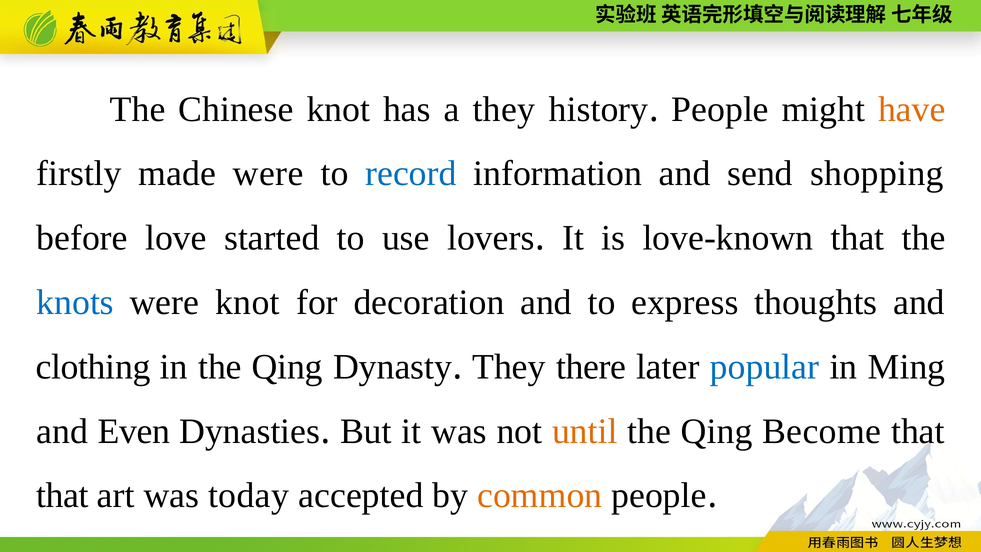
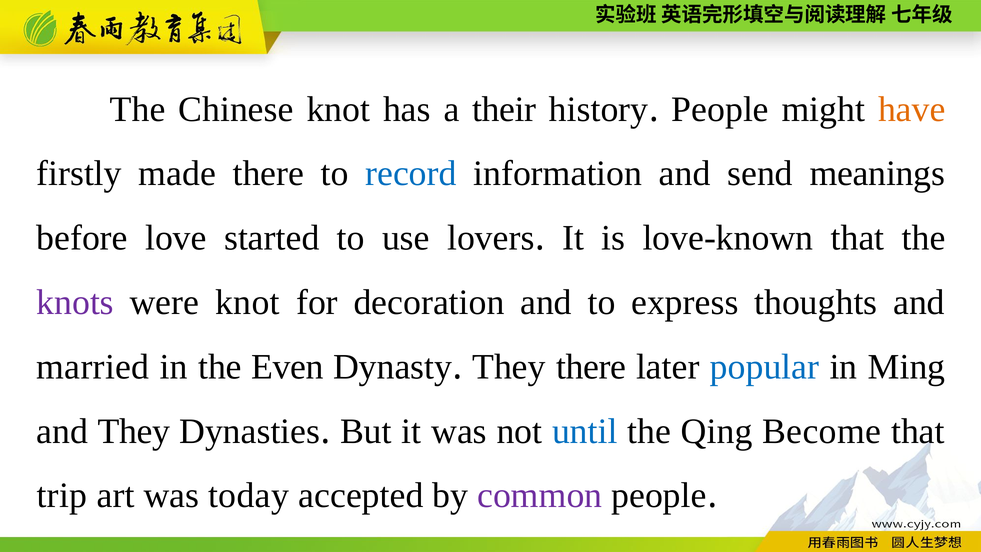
a they: they -> their (504, 109)
made were: were -> there (268, 174)
shopping: shopping -> meanings (877, 174)
knots colour: blue -> purple (75, 302)
clothing: clothing -> married (93, 367)
in the Qing: Qing -> Even (287, 367)
and Even: Even -> They (134, 431)
until colour: orange -> blue (585, 431)
that: that -> trip (62, 496)
common colour: orange -> purple (540, 496)
